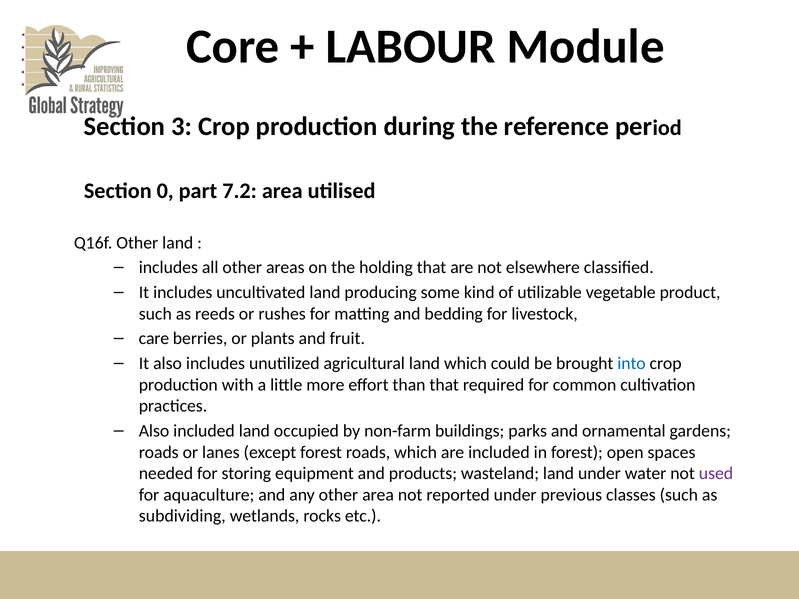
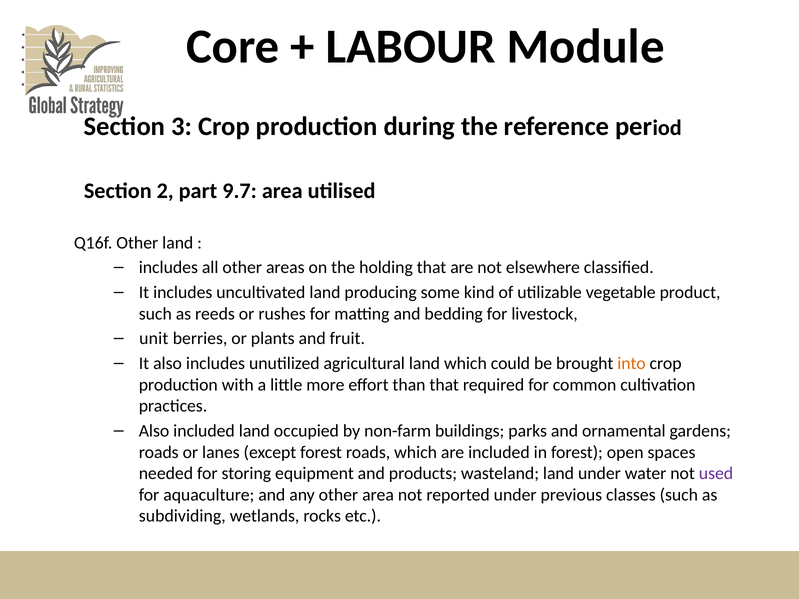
0: 0 -> 2 (165, 191)
7.2: 7.2 -> 9.7 (240, 191)
care: care -> unit (154, 339)
into colour: blue -> orange (631, 364)
